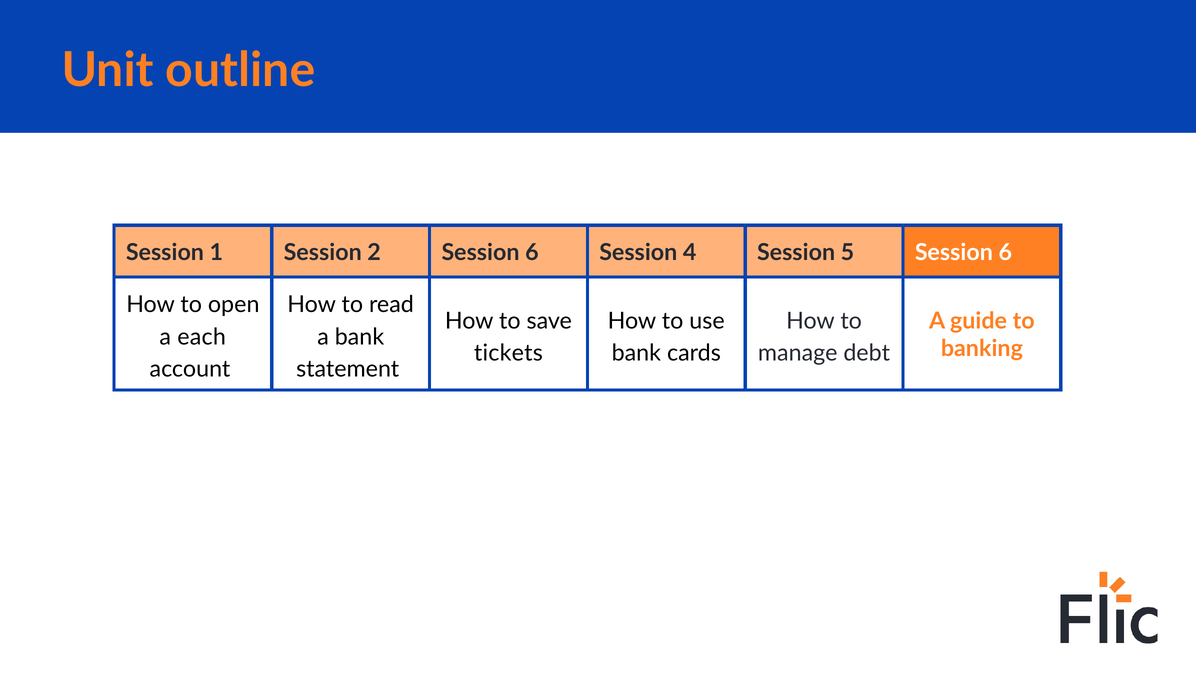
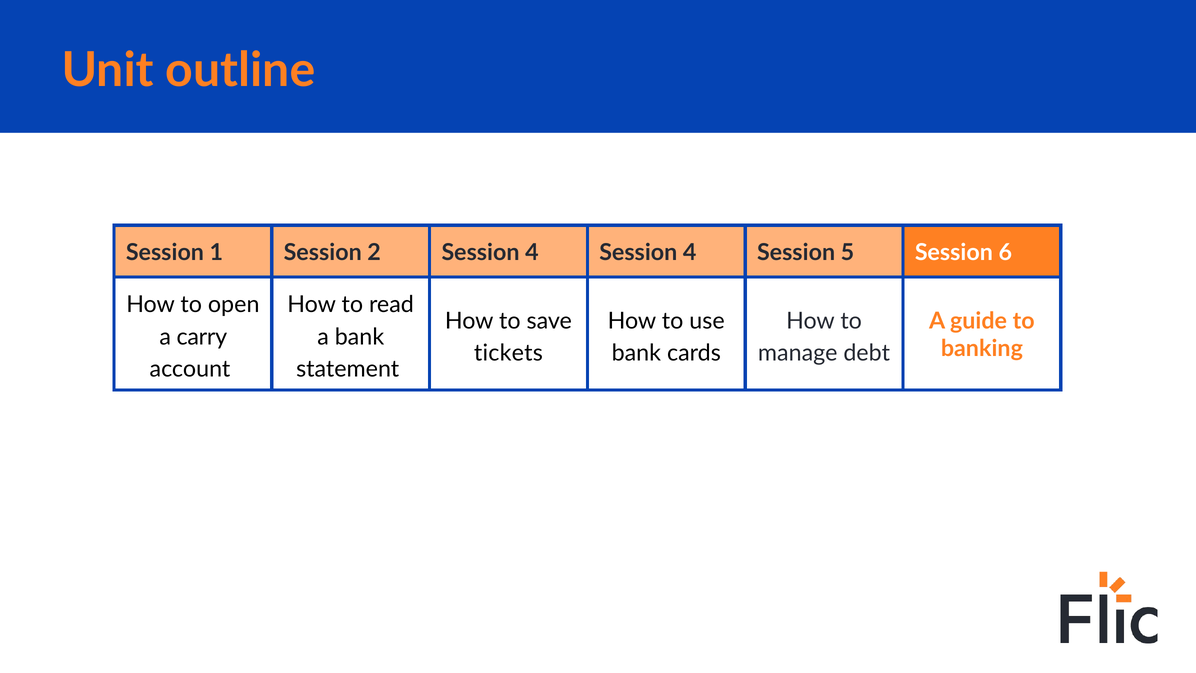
2 Session 6: 6 -> 4 (532, 252)
each: each -> carry (202, 337)
